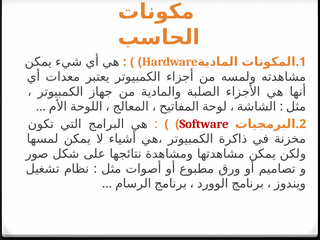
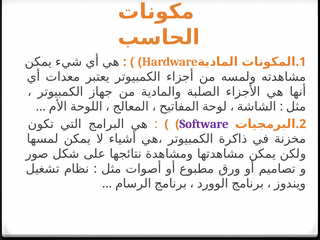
Software colour: red -> purple (204, 124)
